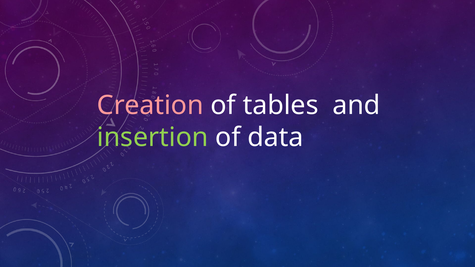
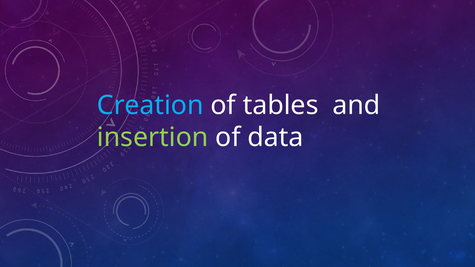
Creation colour: pink -> light blue (150, 105)
